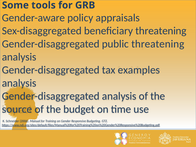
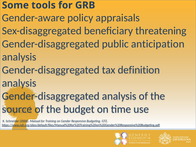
public threatening: threatening -> anticipation (158, 44)
examples: examples -> definition (139, 70)
